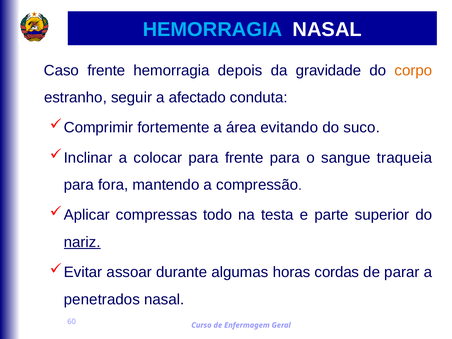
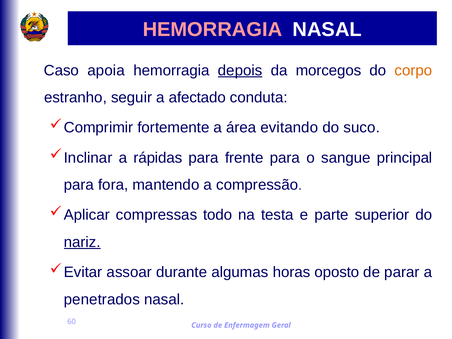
HEMORRAGIA colour: light blue -> pink (212, 30)
Caso frente: frente -> apoia (106, 70)
depois underline: none -> present (240, 70)
gravidade: gravidade -> morcegos (329, 70)
colocar: colocar -> rápidas (158, 158)
traqueia: traqueia -> principal (405, 158)
cordas: cordas -> oposto (337, 272)
